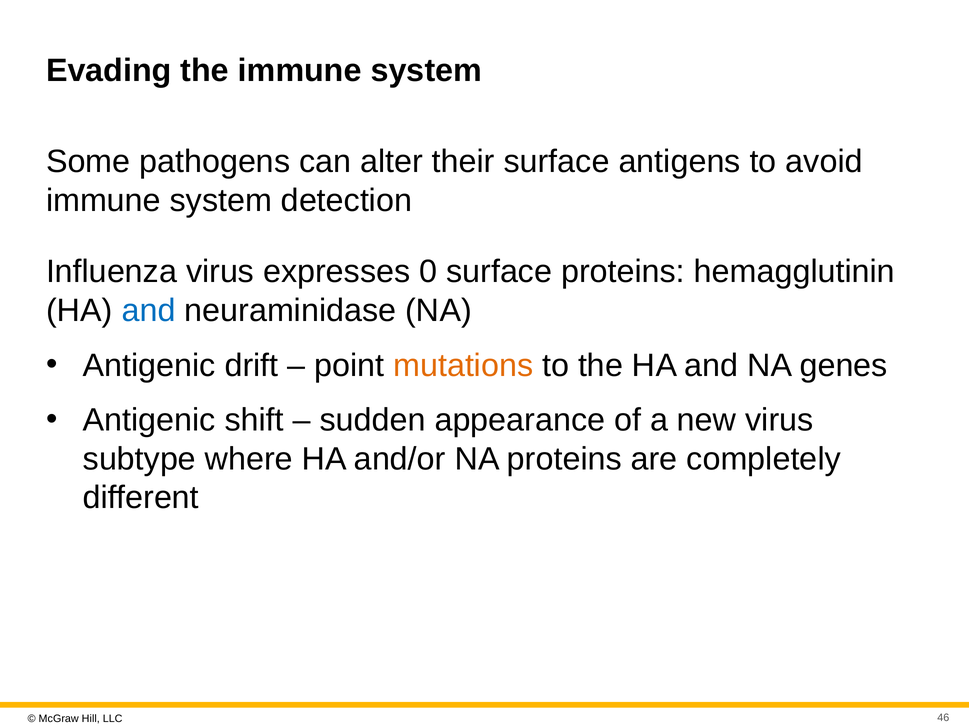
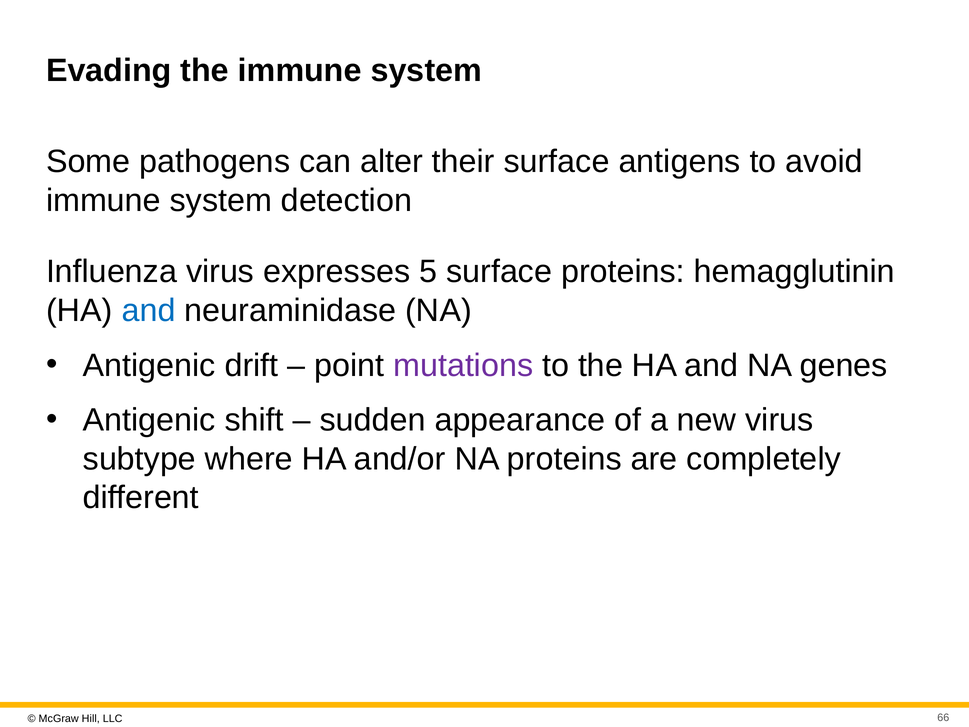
0: 0 -> 5 (428, 272)
mutations colour: orange -> purple (463, 365)
46: 46 -> 66 (943, 718)
